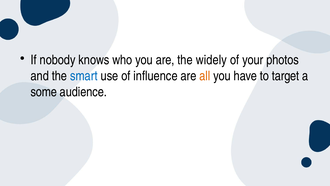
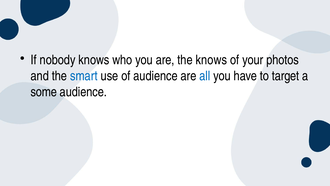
the widely: widely -> knows (211, 60)
of influence: influence -> audience (156, 76)
all colour: orange -> blue (205, 76)
